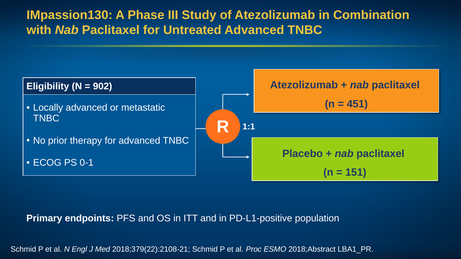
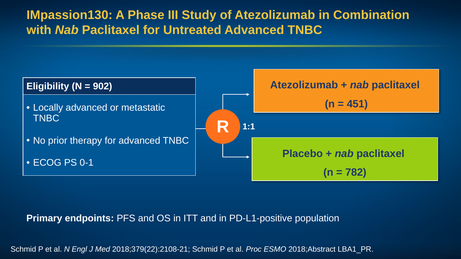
151: 151 -> 782 (356, 173)
